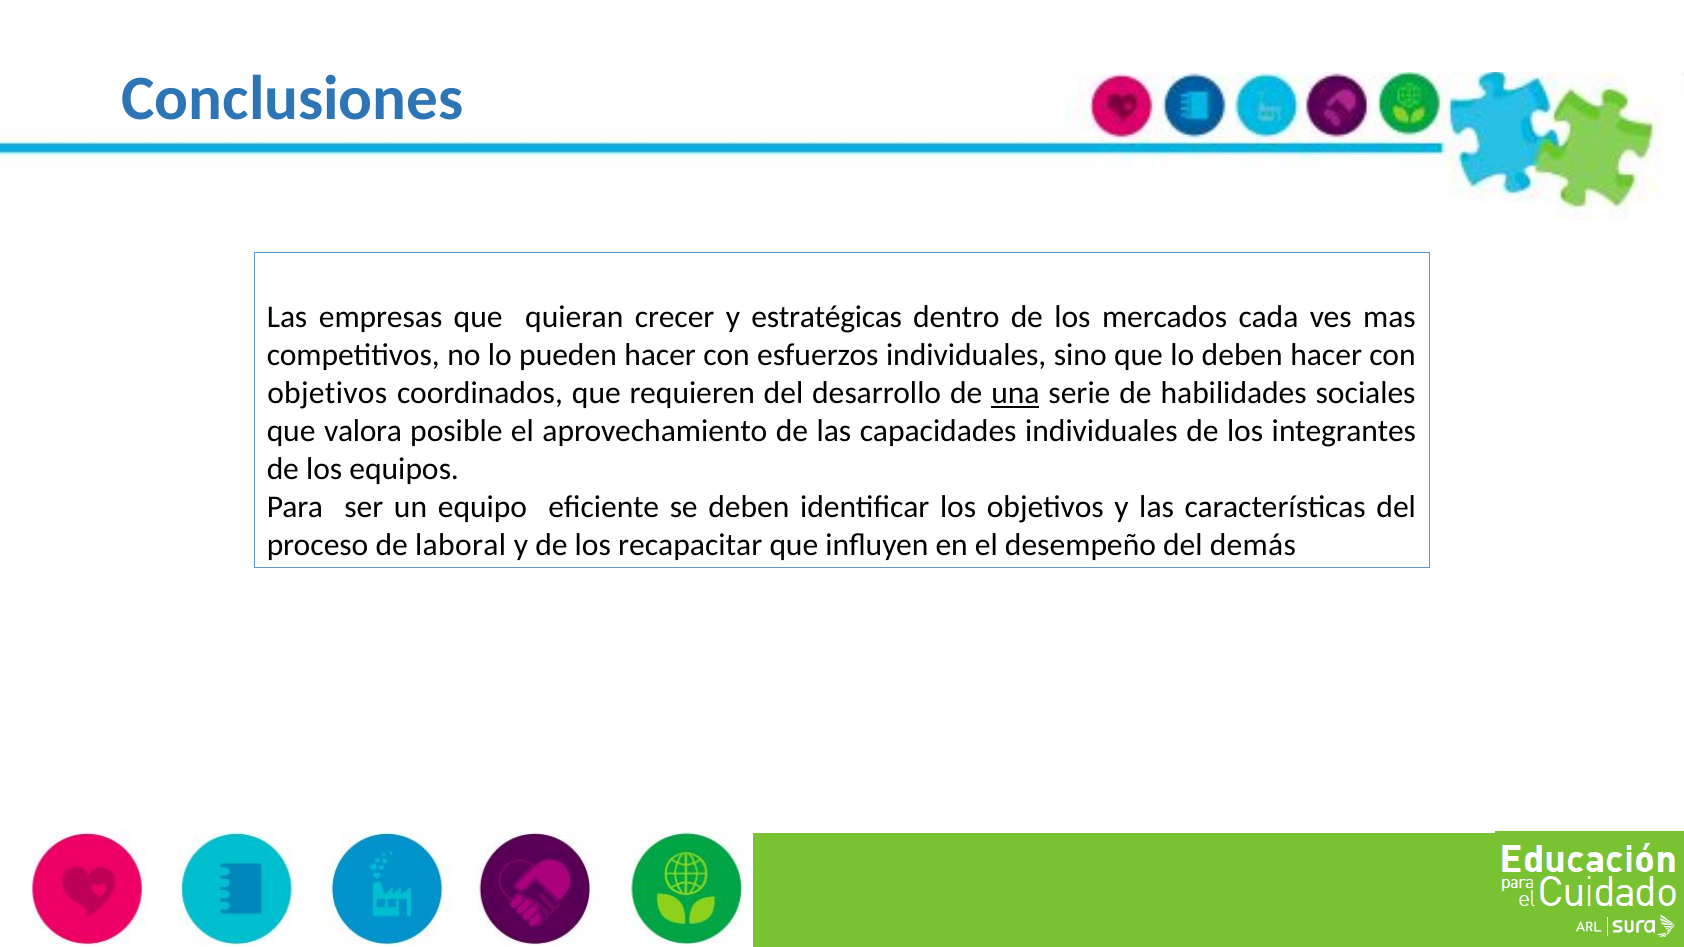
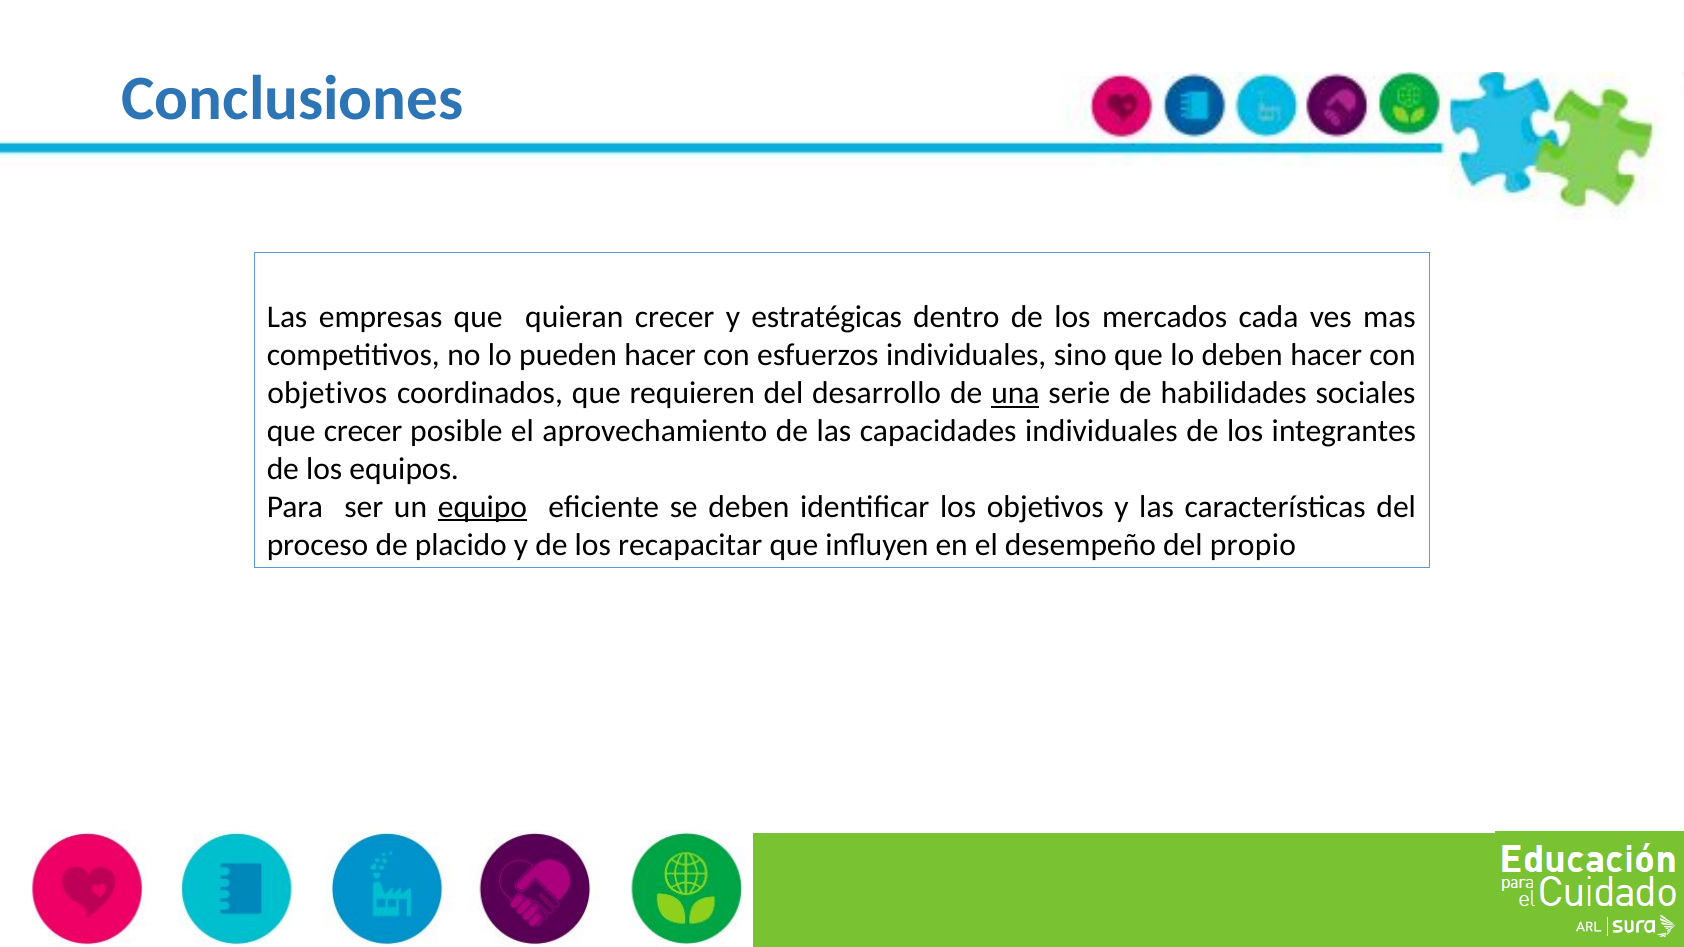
que valora: valora -> crecer (363, 431)
equipo underline: none -> present (482, 507)
laboral: laboral -> placido (461, 545)
demás: demás -> propio (1253, 545)
